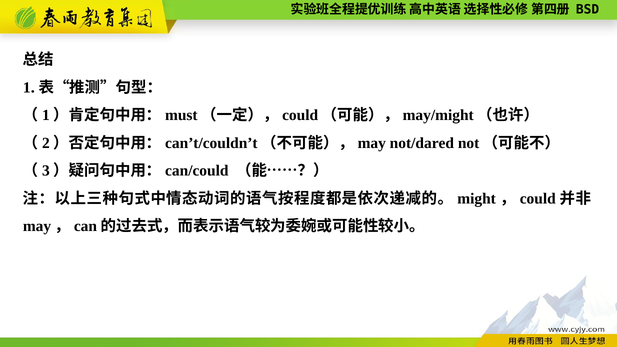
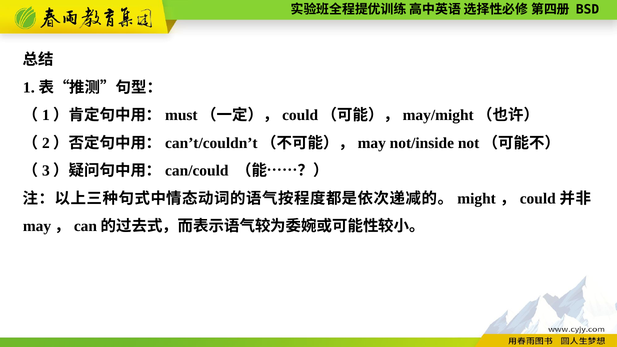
not/dared: not/dared -> not/inside (422, 143)
